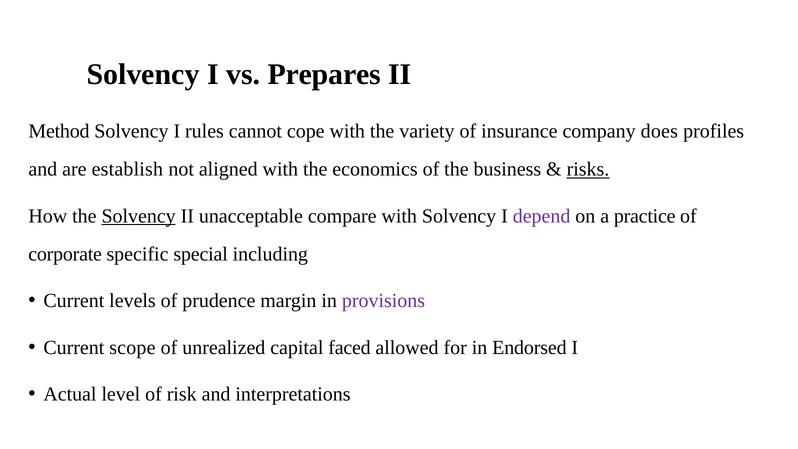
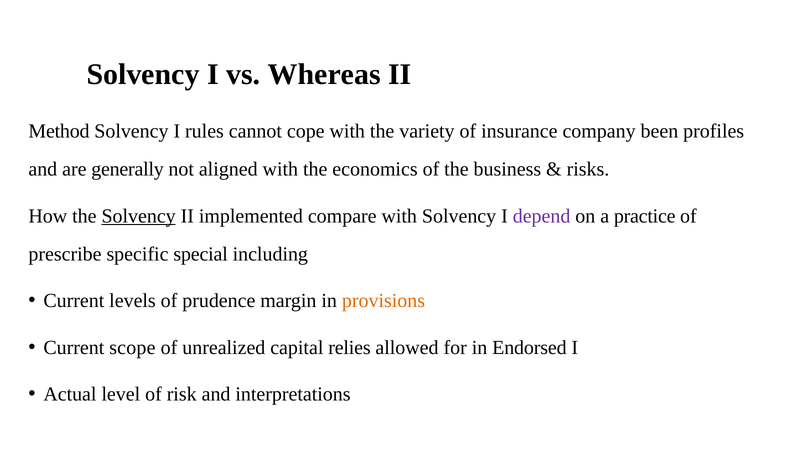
Prepares: Prepares -> Whereas (324, 74)
does: does -> been (659, 131)
establish: establish -> generally (128, 169)
risks underline: present -> none (588, 169)
unacceptable: unacceptable -> implemented (251, 216)
corporate: corporate -> prescribe (65, 254)
provisions colour: purple -> orange (384, 301)
faced: faced -> relies (349, 347)
